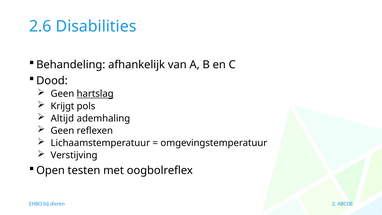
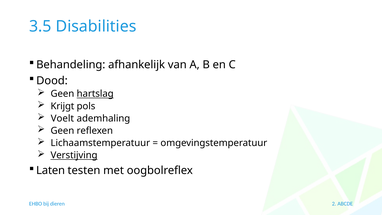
2.6: 2.6 -> 3.5 (40, 26)
Altijd: Altijd -> Voelt (62, 118)
Verstijving underline: none -> present (74, 155)
Open: Open -> Laten (51, 170)
